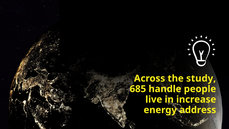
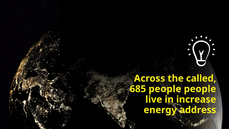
study: study -> called (201, 78)
685 handle: handle -> people (165, 89)
